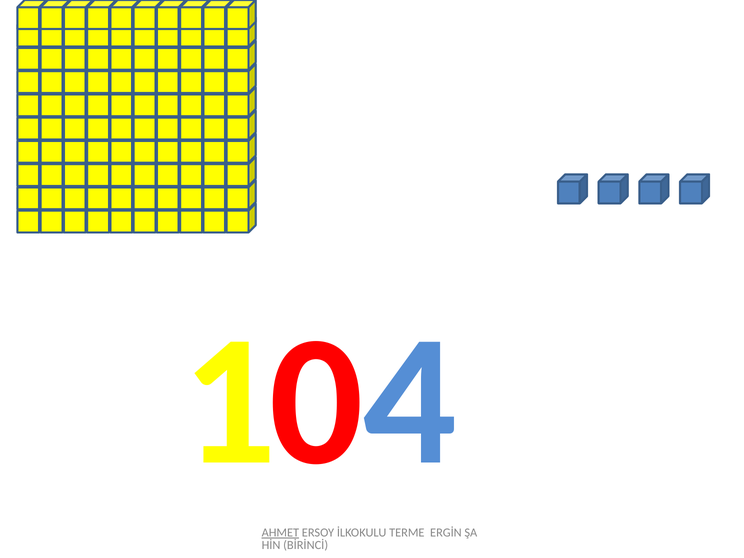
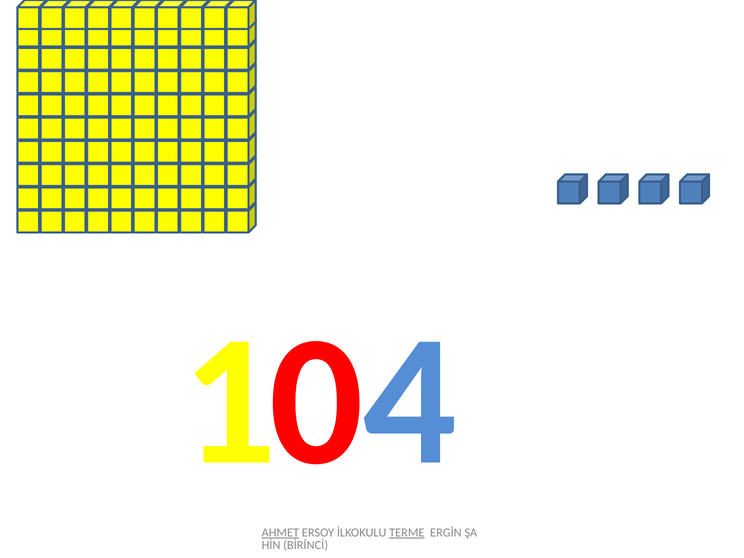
TERME underline: none -> present (407, 533)
